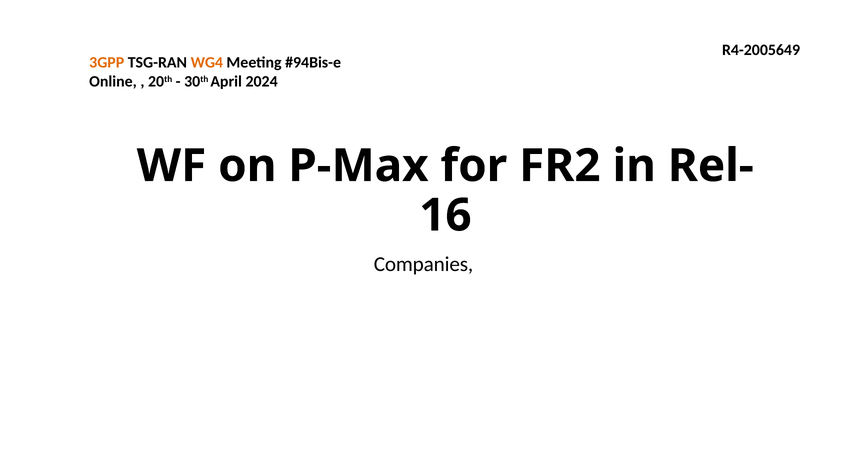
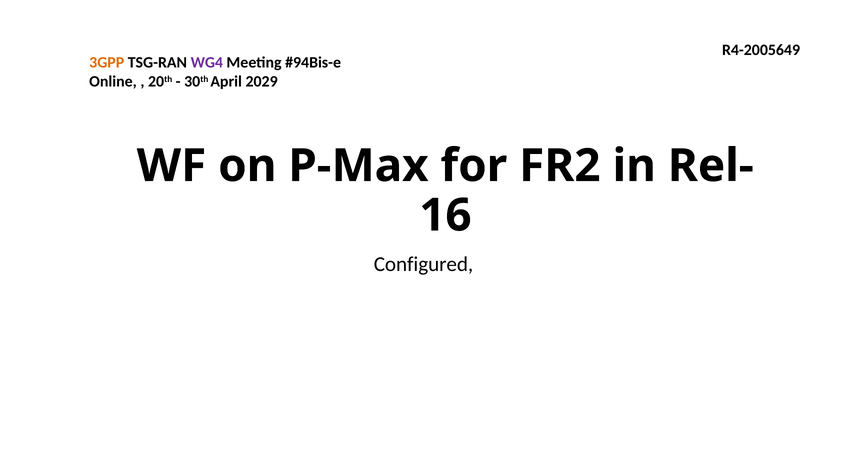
WG4 colour: orange -> purple (207, 63)
2024: 2024 -> 2029 (262, 82)
Companies: Companies -> Configured (423, 265)
